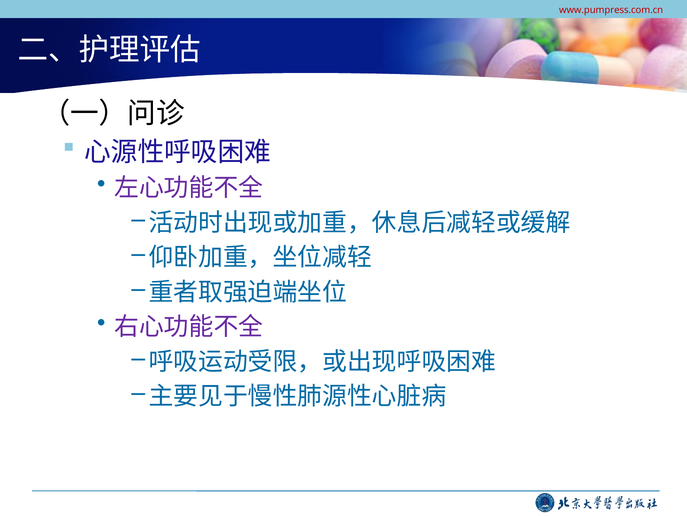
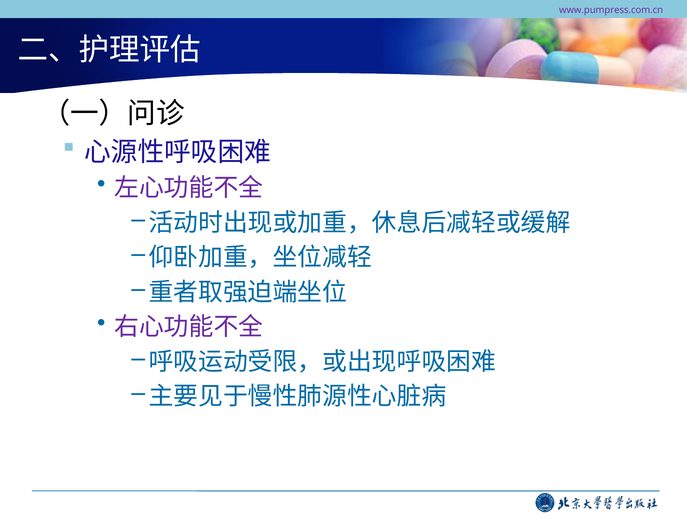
www.pumpress.com.cn colour: red -> purple (611, 10)
